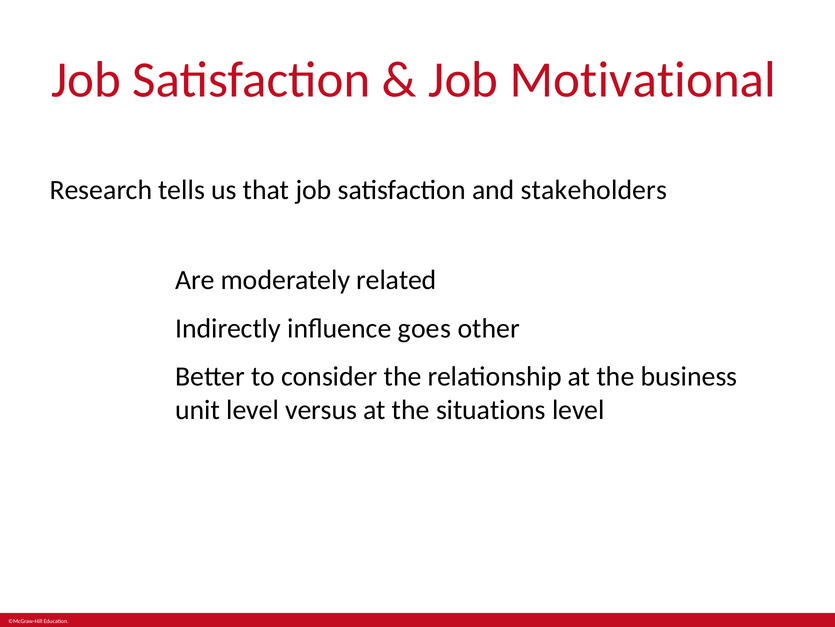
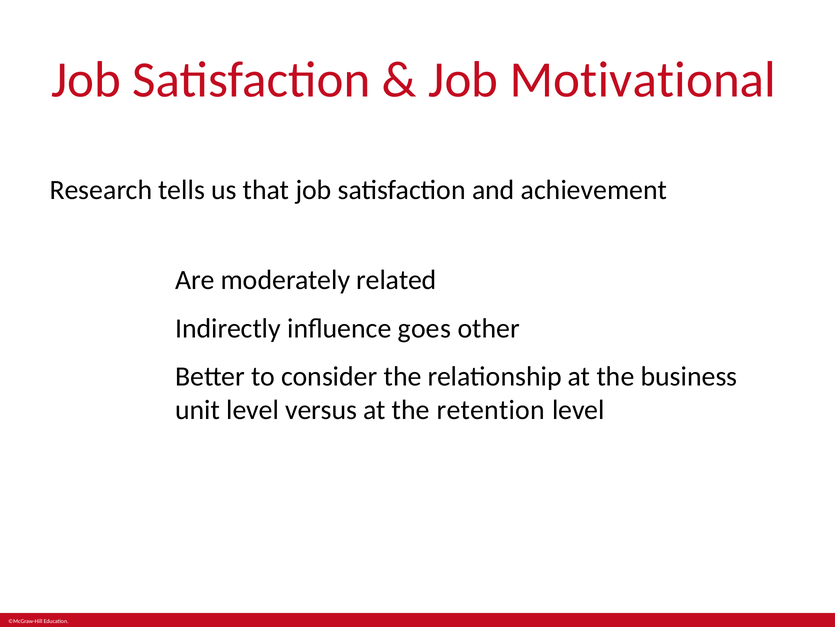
stakeholders: stakeholders -> achievement (594, 190)
situations: situations -> retention (491, 410)
